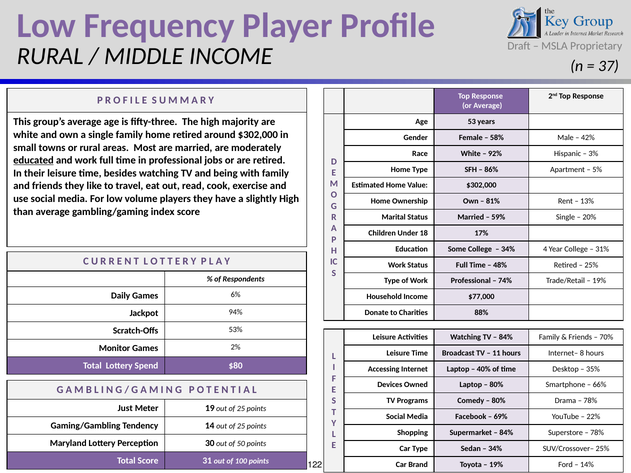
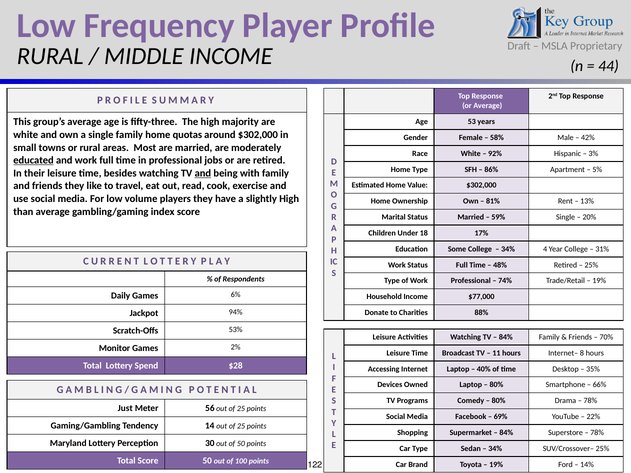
37: 37 -> 44 (609, 66)
home retired: retired -> quotas (187, 135)
and underline: none -> present (203, 173)
$80: $80 -> $28 (236, 366)
19: 19 -> 56 (210, 408)
Score 31: 31 -> 50 (207, 461)
